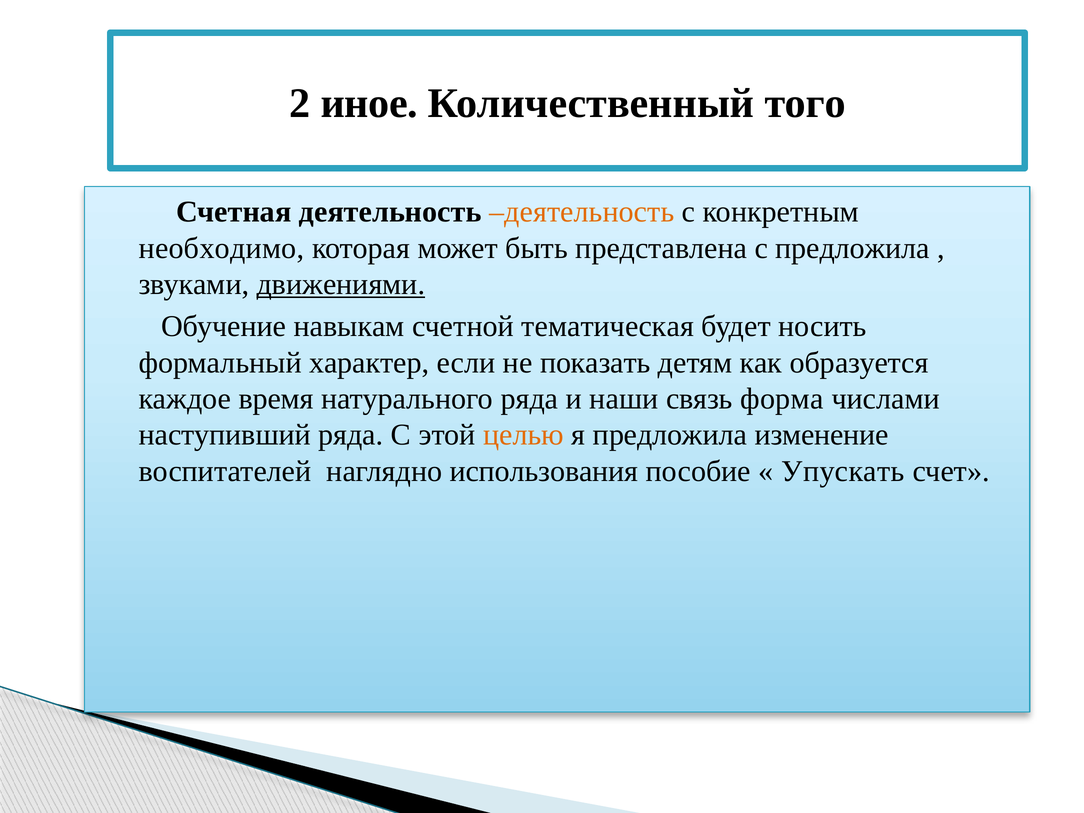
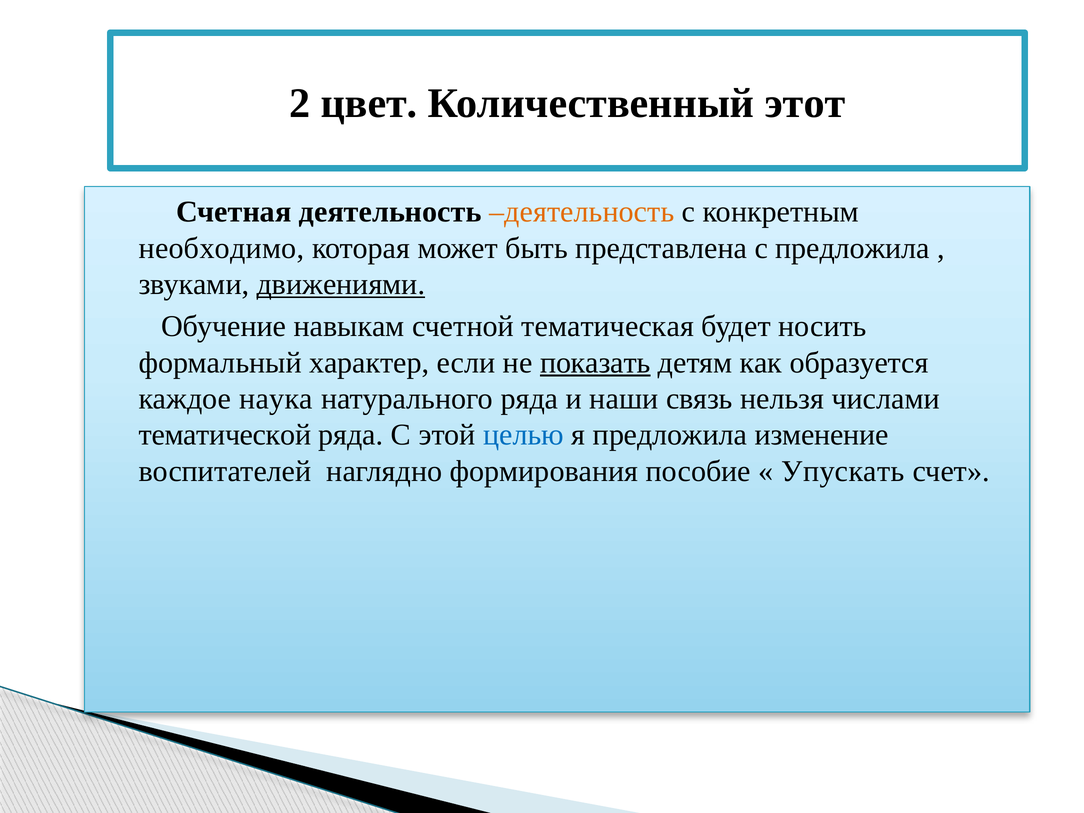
иное: иное -> цвет (369, 103)
того: того -> этот (805, 103)
показать underline: none -> present (595, 363)
время: время -> наука (276, 399)
форма: форма -> нельзя (782, 399)
наступивший: наступивший -> тематической (225, 435)
целью colour: orange -> blue (523, 435)
использования: использования -> формирования (544, 471)
